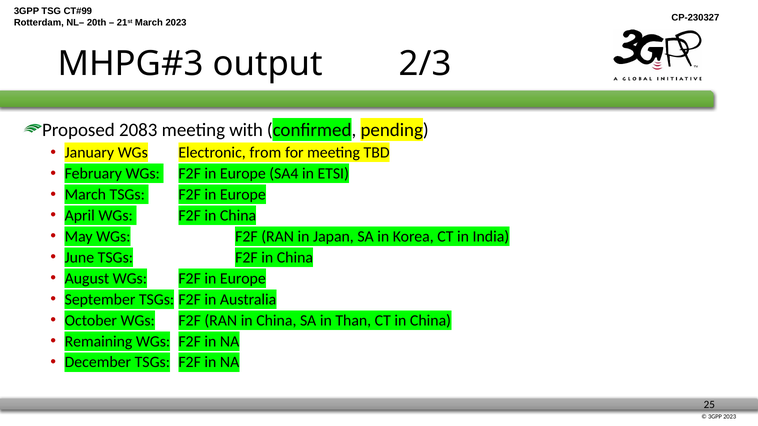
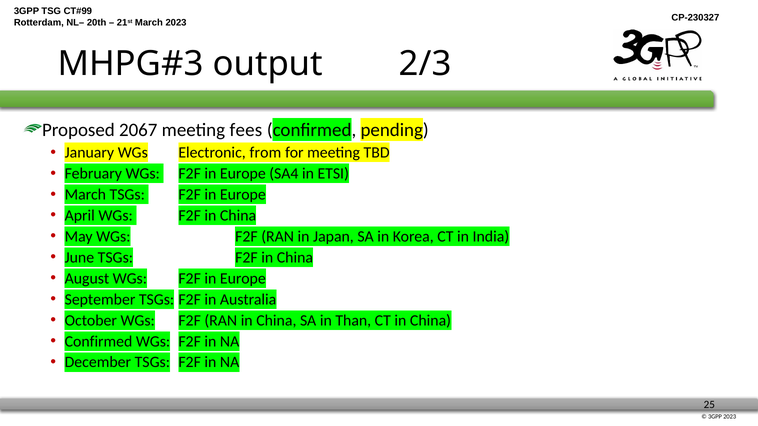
2083: 2083 -> 2067 (138, 130)
with: with -> fees (246, 130)
Remaining: Remaining -> Confirmed (99, 342)
